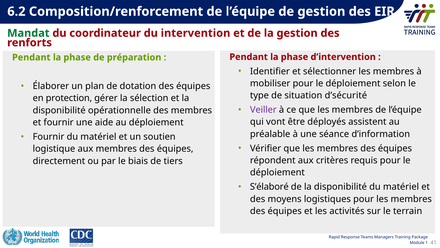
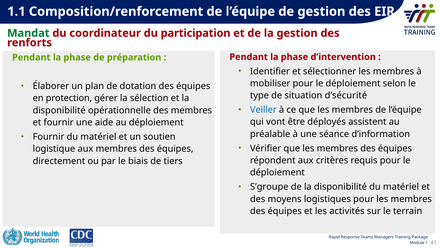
6.2: 6.2 -> 1.1 (16, 11)
intervention: intervention -> participation (196, 33)
Veiller colour: purple -> blue (263, 110)
S’élaboré: S’élaboré -> S’groupe (269, 186)
